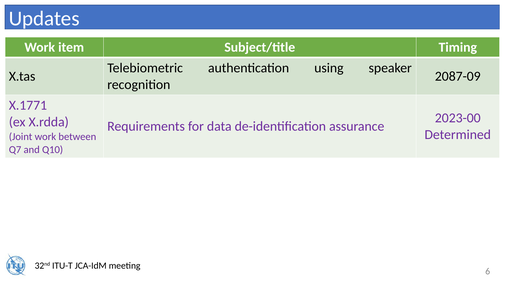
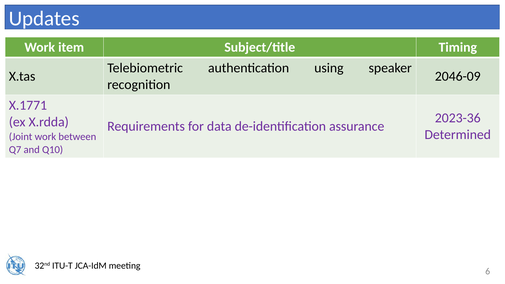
2087-09: 2087-09 -> 2046-09 (458, 76)
2023-00: 2023-00 -> 2023-36 (458, 118)
